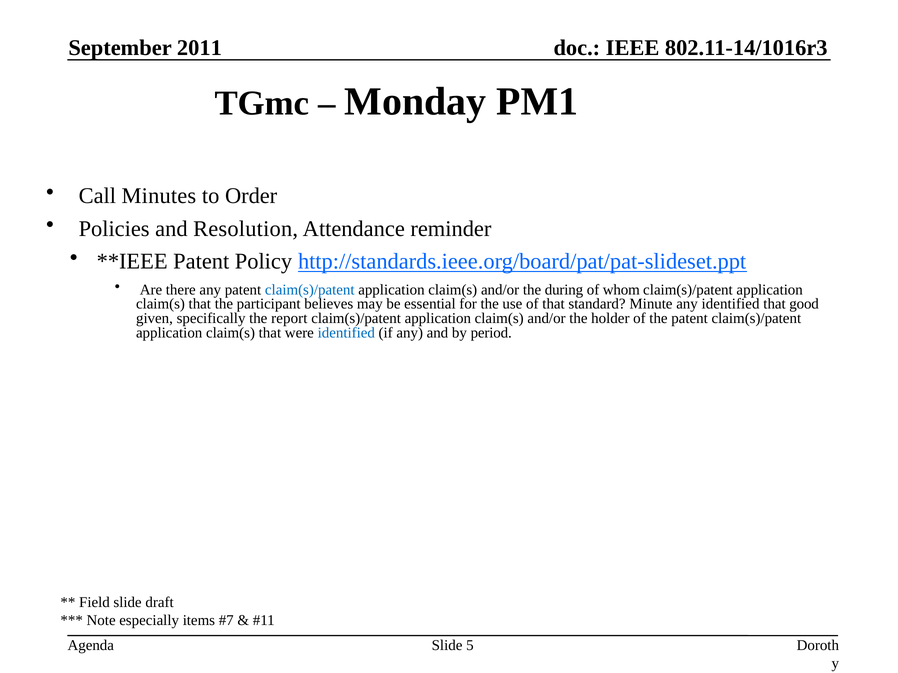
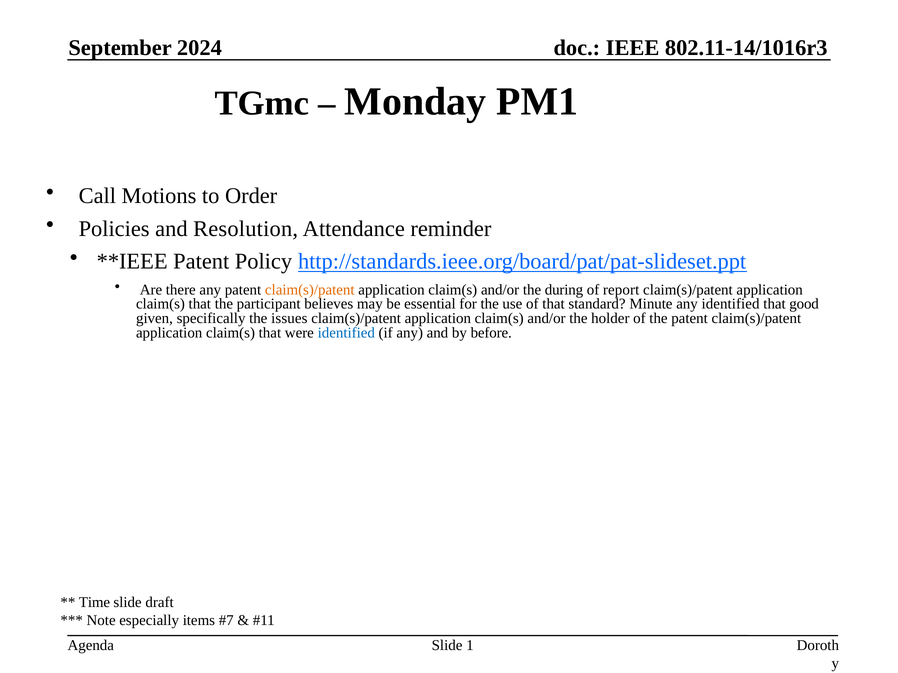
2011: 2011 -> 2024 (199, 48)
Minutes: Minutes -> Motions (159, 196)
claim(s)/patent colour: blue -> orange (310, 290)
whom: whom -> report (621, 290)
report: report -> issues (289, 319)
period: period -> before (491, 333)
Field: Field -> Time (95, 603)
5: 5 -> 1 (470, 646)
